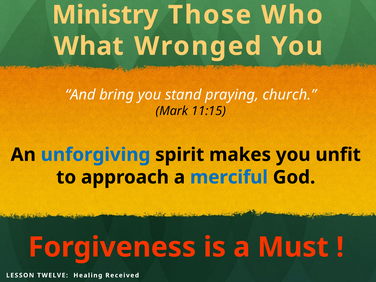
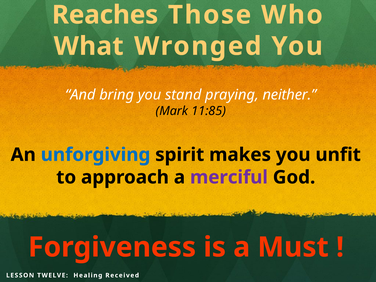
Ministry: Ministry -> Reaches (105, 15)
church: church -> neither (289, 95)
11:15: 11:15 -> 11:85 (209, 111)
merciful colour: blue -> purple (229, 177)
